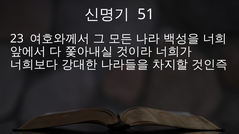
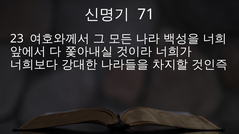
51: 51 -> 71 (146, 14)
